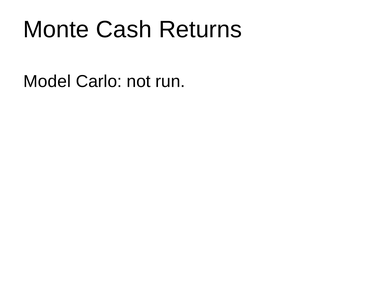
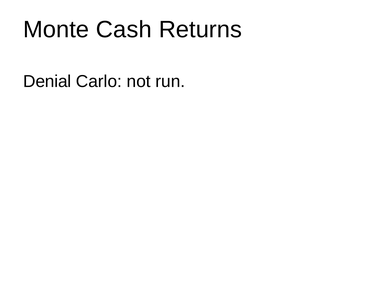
Model: Model -> Denial (47, 81)
